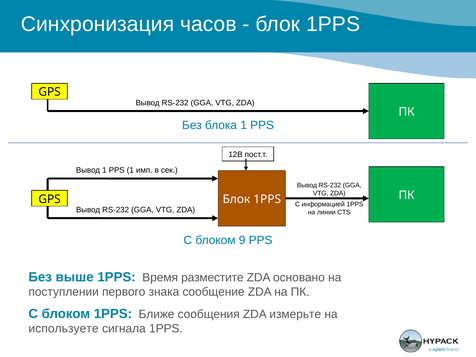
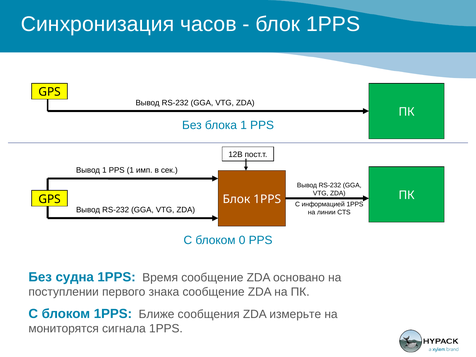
9: 9 -> 0 (242, 240)
выше: выше -> судна (75, 277)
Время разместите: разместите -> сообщение (212, 277)
используете: используете -> мониторятся (64, 329)
